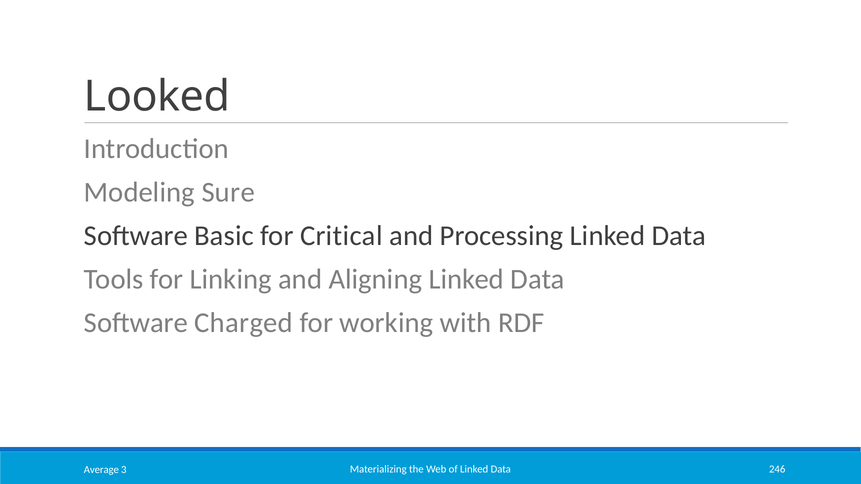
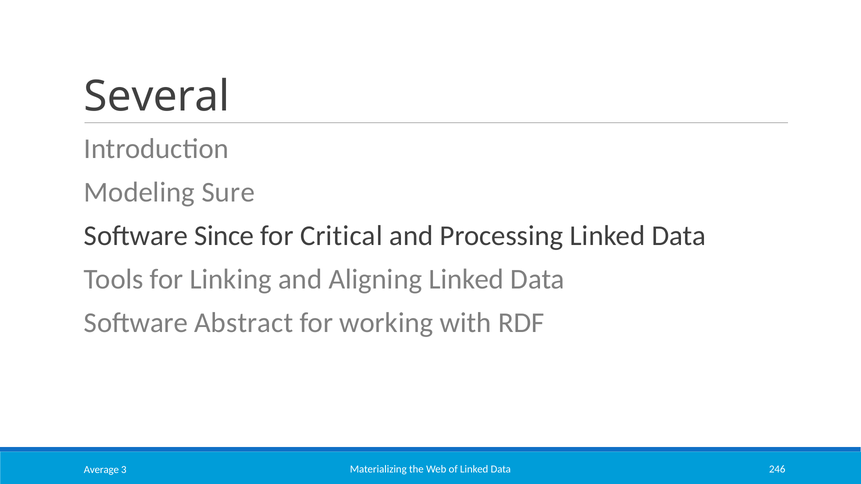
Looked: Looked -> Several (157, 96)
Basic: Basic -> Since (224, 236)
Charged: Charged -> Abstract (244, 323)
